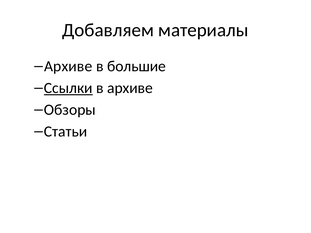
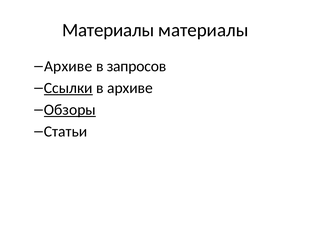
Добавляем: Добавляем -> Материалы (108, 30)
большие: большие -> запросов (137, 66)
Обзоры underline: none -> present (70, 110)
